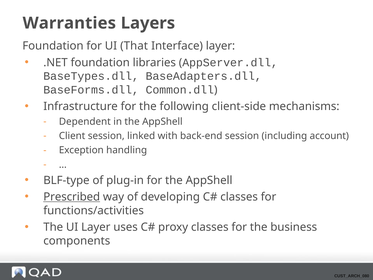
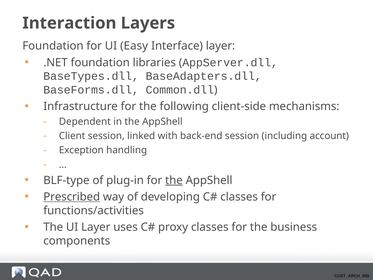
Warranties: Warranties -> Interaction (69, 23)
That: That -> Easy (134, 46)
the underline: none -> present (174, 180)
